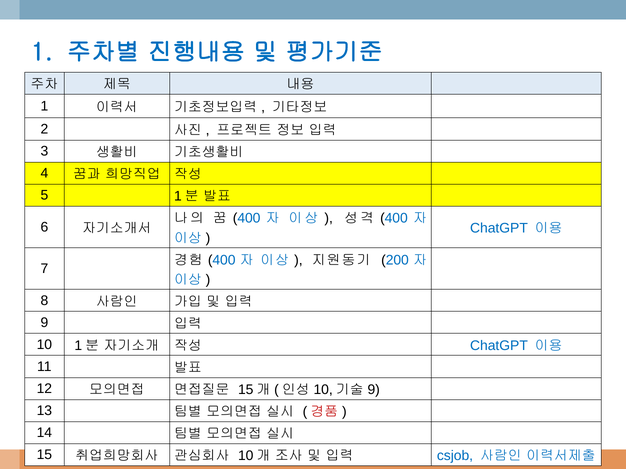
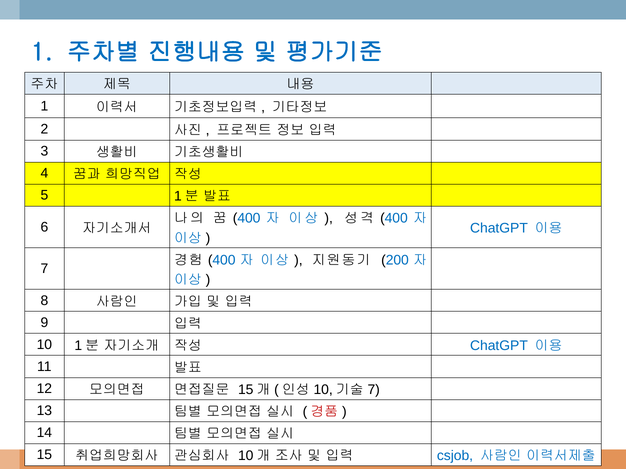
9: 9 -> 7 (374, 390)
